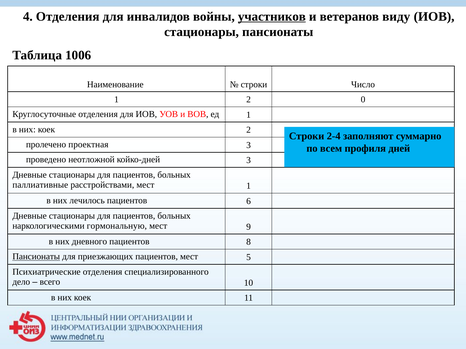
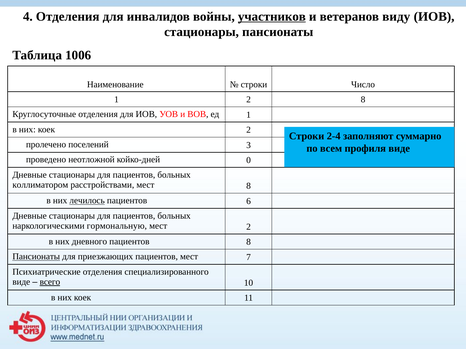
2 0: 0 -> 8 (363, 100)
проектная: проектная -> поселений (88, 145)
профиля дней: дней -> виде (399, 149)
койко-дней 3: 3 -> 0 (249, 160)
паллиативные: паллиативные -> коллиматором (40, 185)
мест 1: 1 -> 8 (249, 186)
лечилось underline: none -> present (87, 201)
мест 9: 9 -> 2 (249, 227)
5: 5 -> 7 (249, 257)
дело: дело -> виде (21, 282)
всего underline: none -> present (50, 282)
